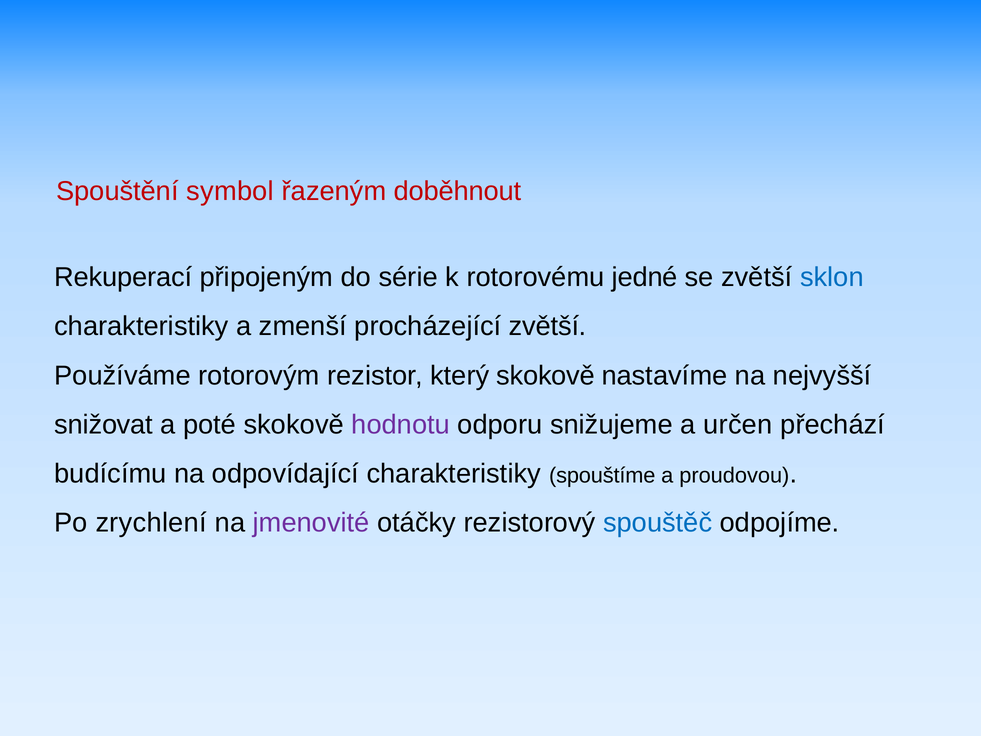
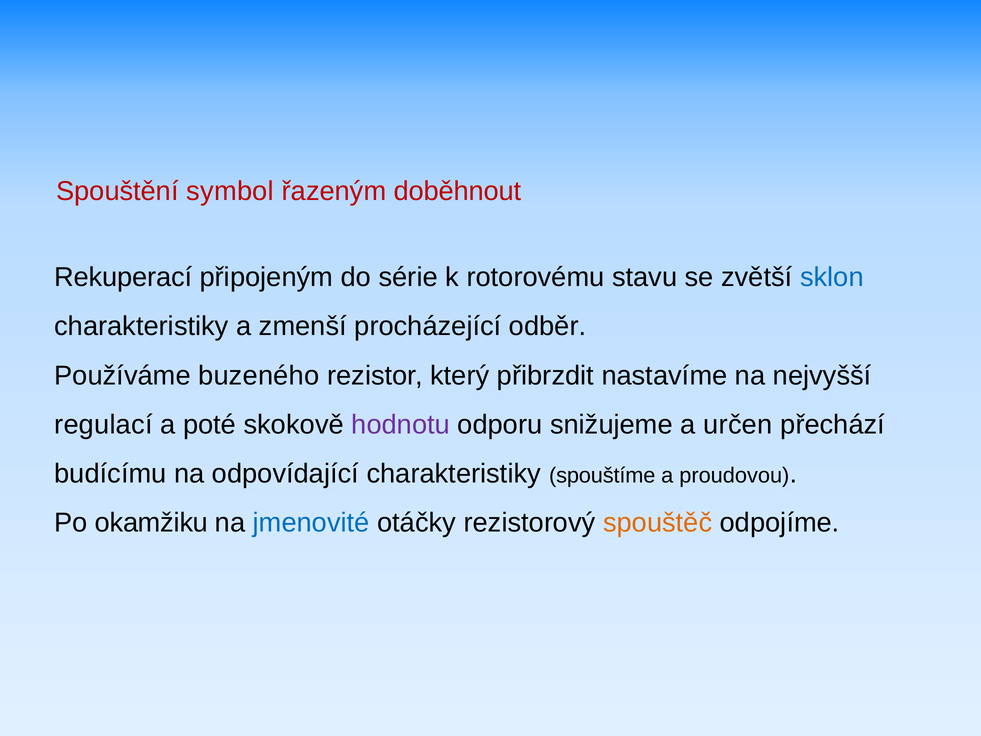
jedné: jedné -> stavu (645, 277)
procházející zvětší: zvětší -> odběr (548, 326)
rotorovým: rotorovým -> buzeného (259, 375)
který skokově: skokově -> přibrzdit (545, 375)
snižovat: snižovat -> regulací (103, 424)
zrychlení: zrychlení -> okamžiku (151, 523)
jmenovité colour: purple -> blue (311, 523)
spouštěč colour: blue -> orange (658, 523)
